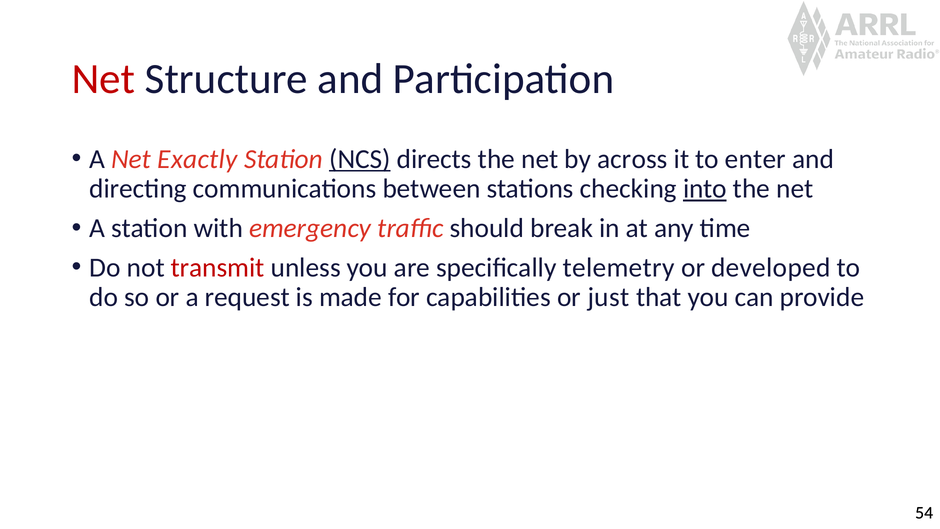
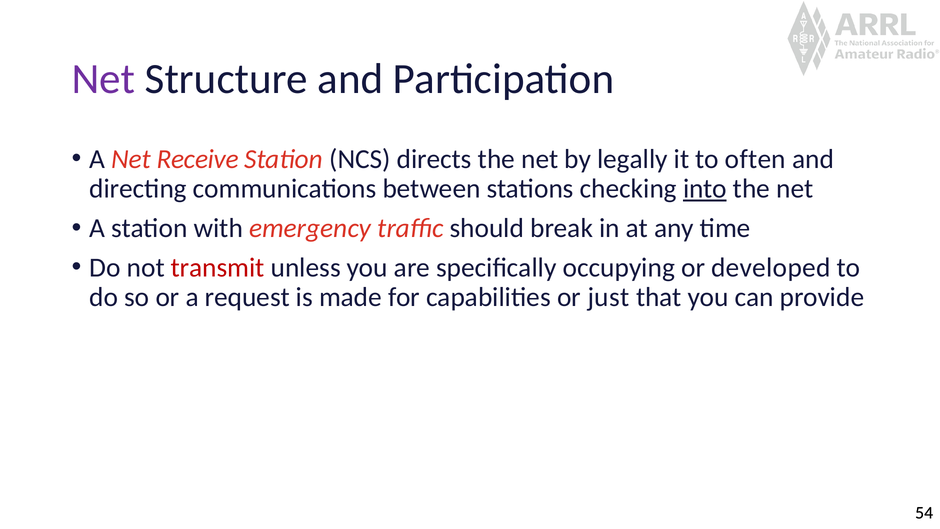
Net colour: red -> purple (103, 79)
Exactly: Exactly -> Receive (198, 159)
NCS underline: present -> none (360, 159)
across: across -> legally (632, 159)
enter: enter -> often (755, 159)
telemetry: telemetry -> occupying (619, 267)
